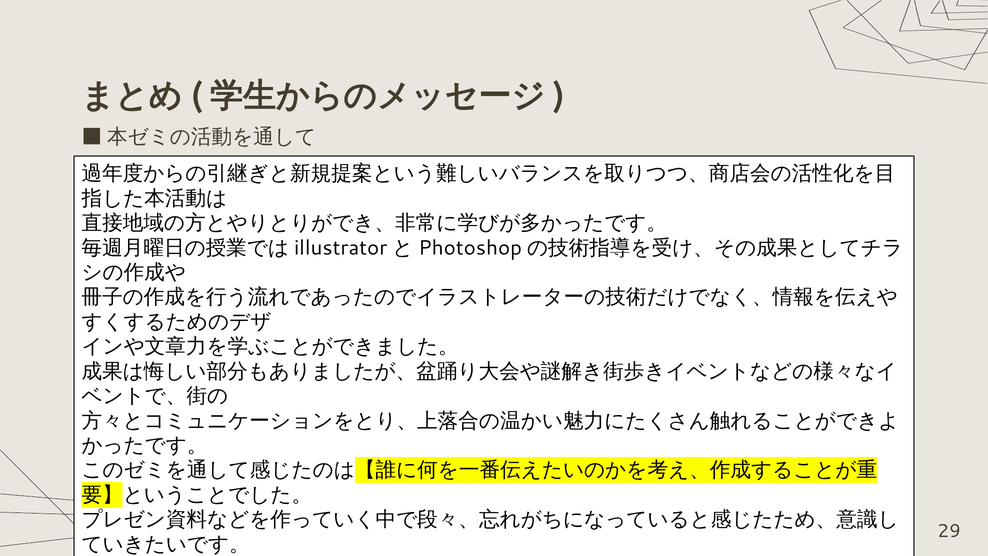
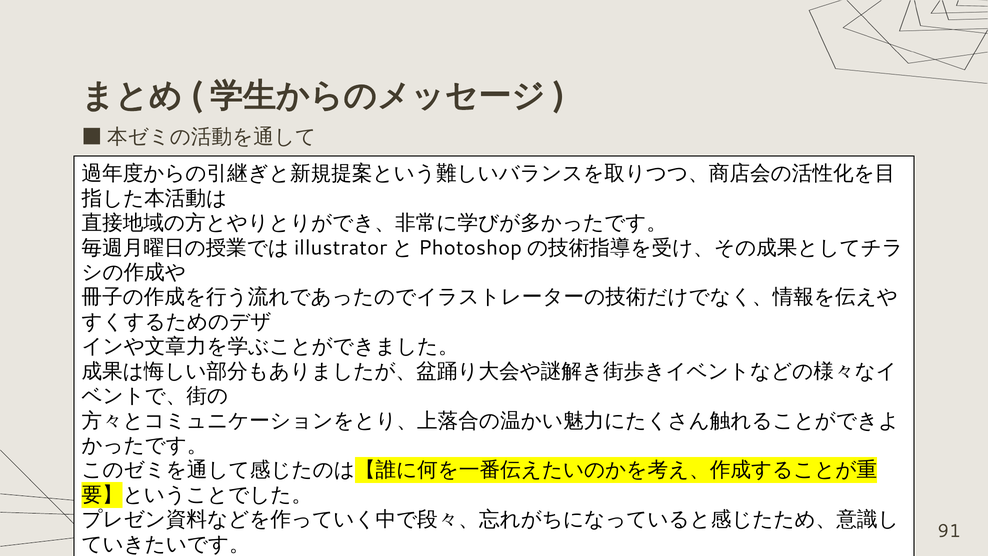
29: 29 -> 91 (949, 531)
